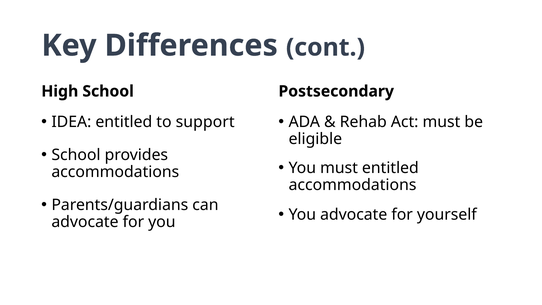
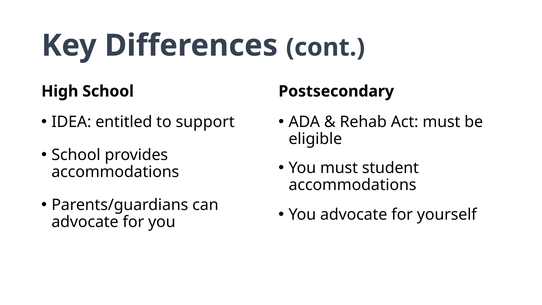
must entitled: entitled -> student (390, 168)
